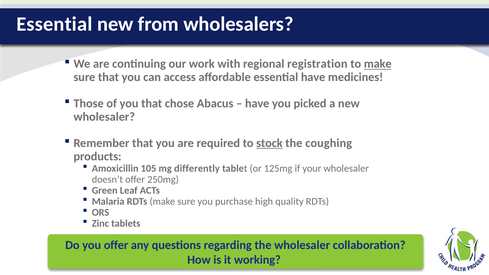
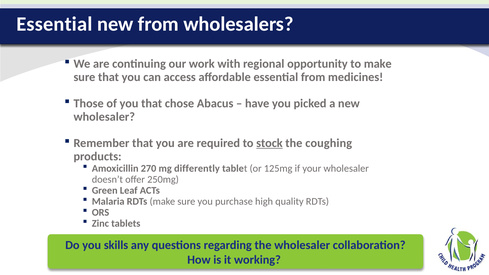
registration: registration -> opportunity (317, 64)
make underline: present -> none (378, 64)
essential have: have -> from (313, 77)
105: 105 -> 270 (149, 168)
you offer: offer -> skills (116, 245)
